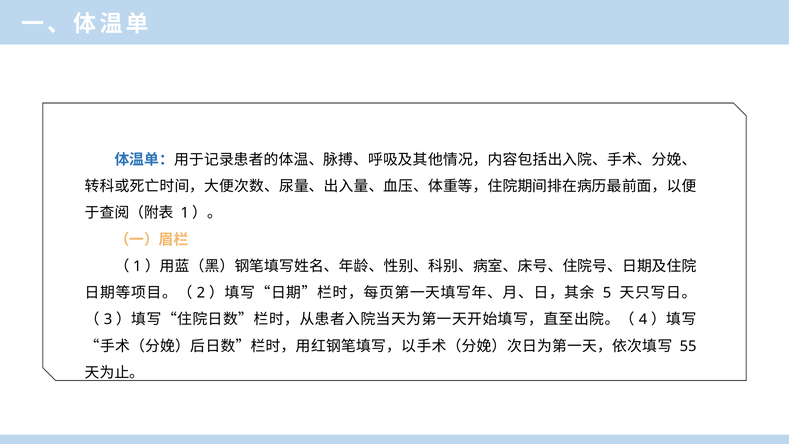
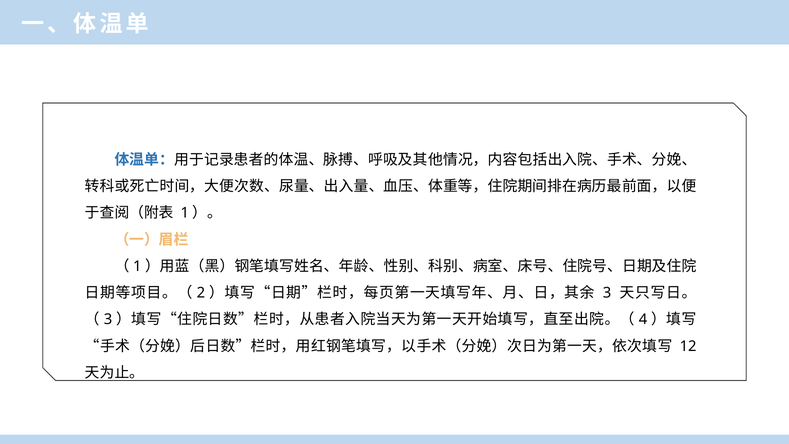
5: 5 -> 3 (607, 293)
55: 55 -> 12 (688, 346)
